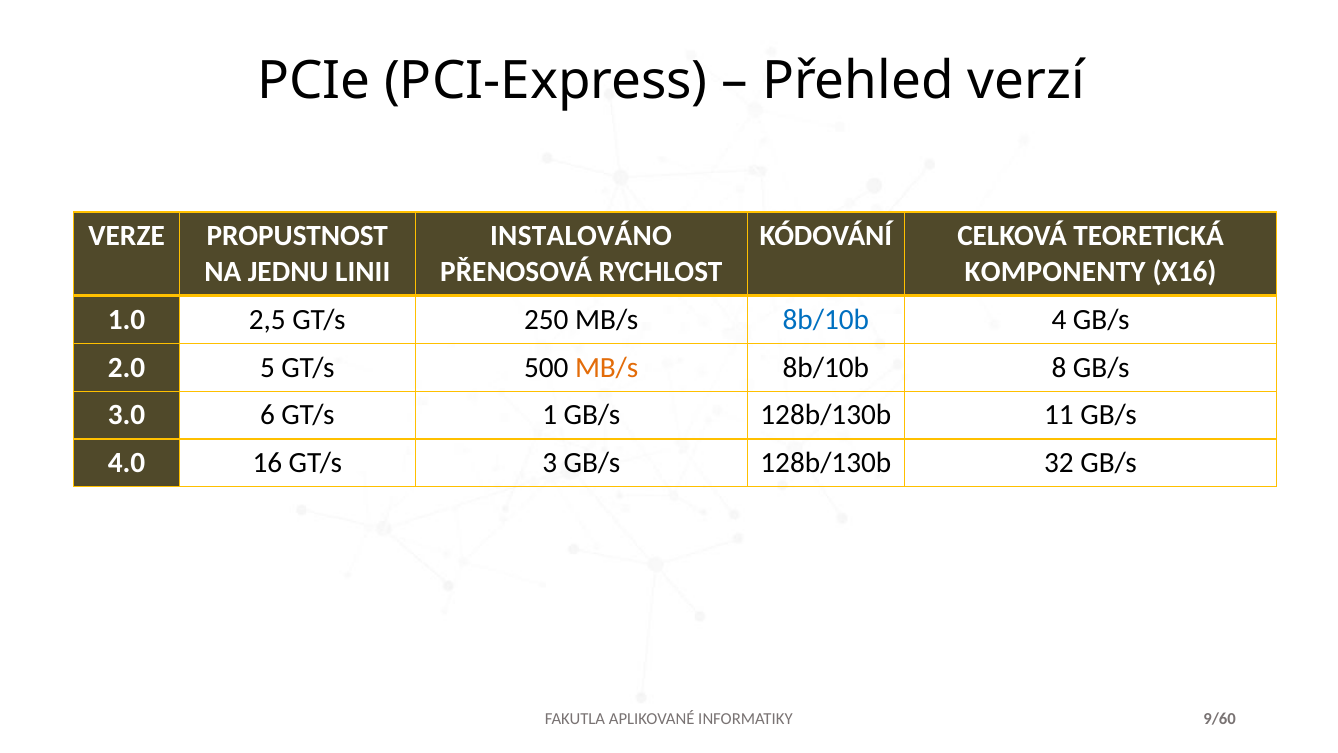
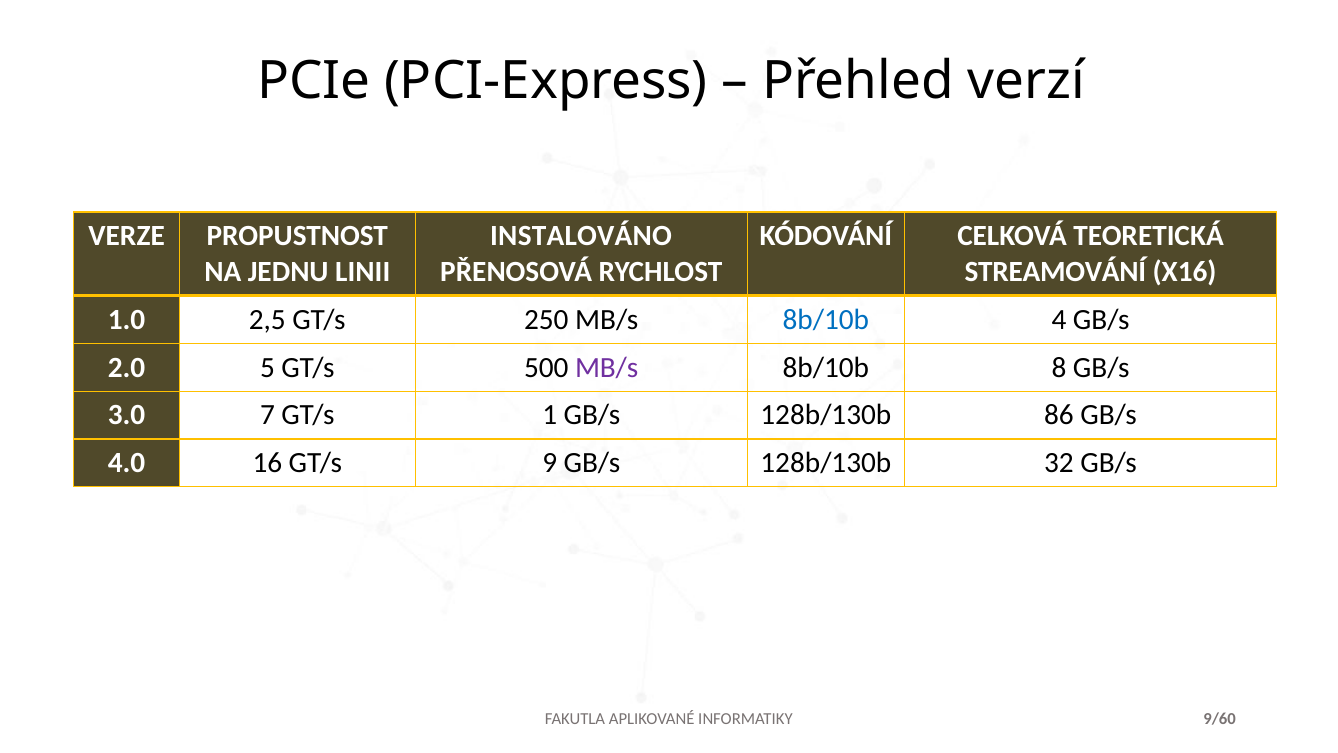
KOMPONENTY: KOMPONENTY -> STREAMOVÁNÍ (1055, 272)
MB/s colour: orange -> purple (607, 367)
6: 6 -> 7 (267, 415)
11: 11 -> 86 (1059, 415)
3: 3 -> 9 (550, 463)
